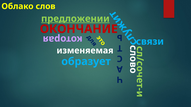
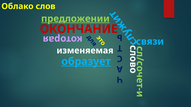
образует underline: none -> present (86, 62)
